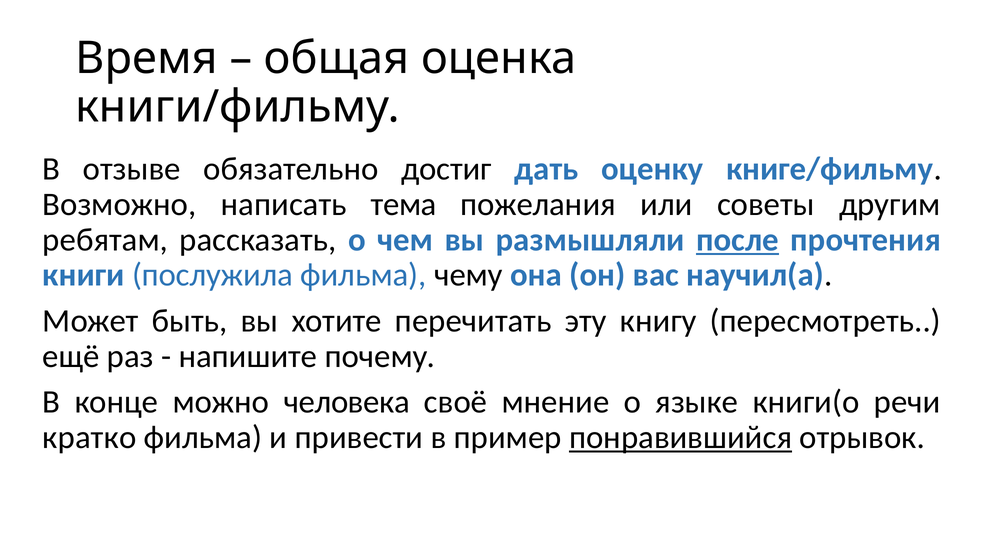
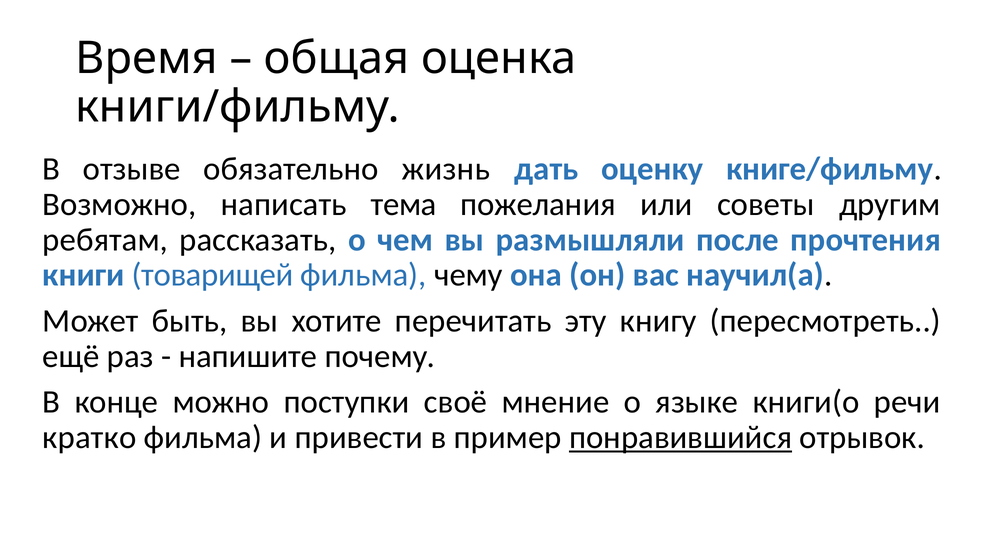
достиг: достиг -> жизнь (446, 169)
после underline: present -> none (738, 240)
послужила: послужила -> товарищей (213, 275)
человека: человека -> поступки (347, 402)
